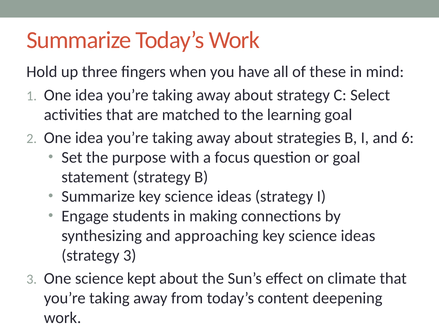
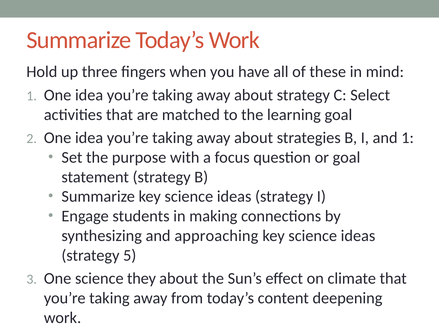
and 6: 6 -> 1 (408, 138)
strategy 3: 3 -> 5 (130, 255)
kept: kept -> they (142, 278)
